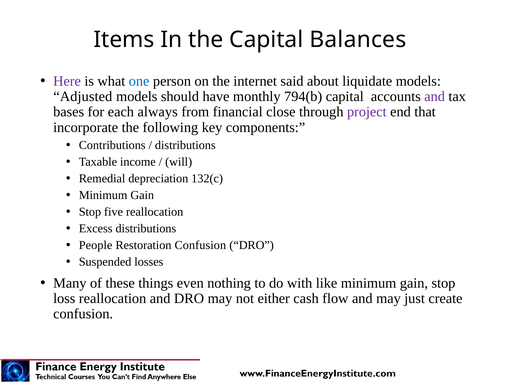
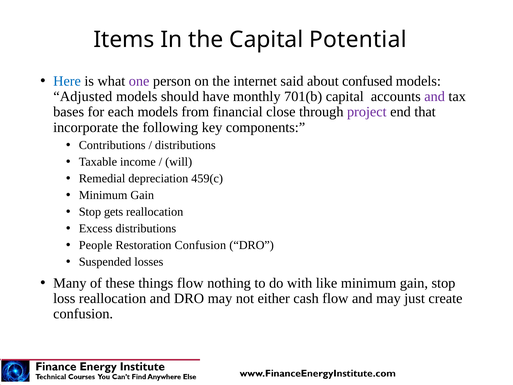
Balances: Balances -> Potential (358, 40)
Here colour: purple -> blue (67, 81)
one colour: blue -> purple (139, 81)
liquidate: liquidate -> confused (367, 81)
794(b: 794(b -> 701(b (303, 96)
each always: always -> models (158, 112)
132(c: 132(c -> 459(c (207, 178)
five: five -> gets (114, 212)
things even: even -> flow (190, 283)
